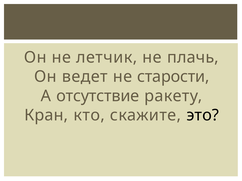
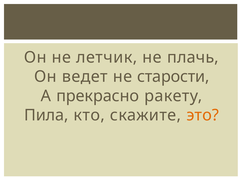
отсутствие: отсутствие -> прекрасно (98, 96)
Кран: Кран -> Пила (46, 116)
это colour: black -> orange (203, 116)
